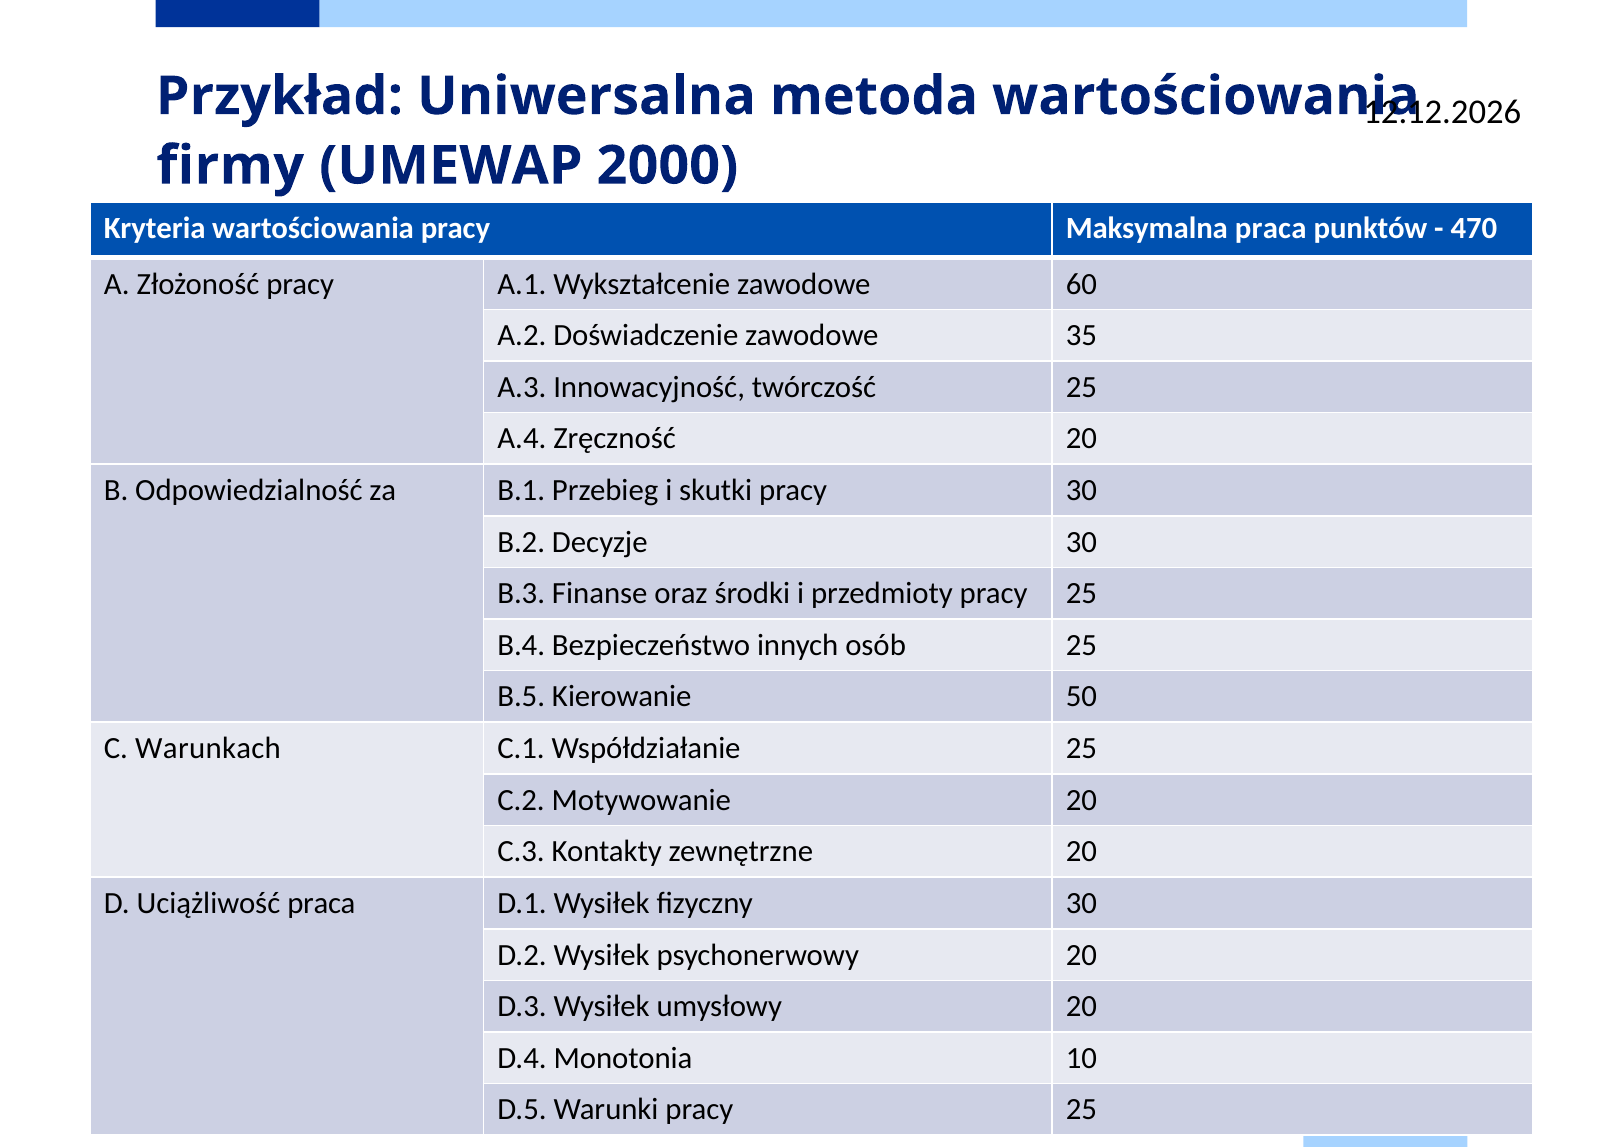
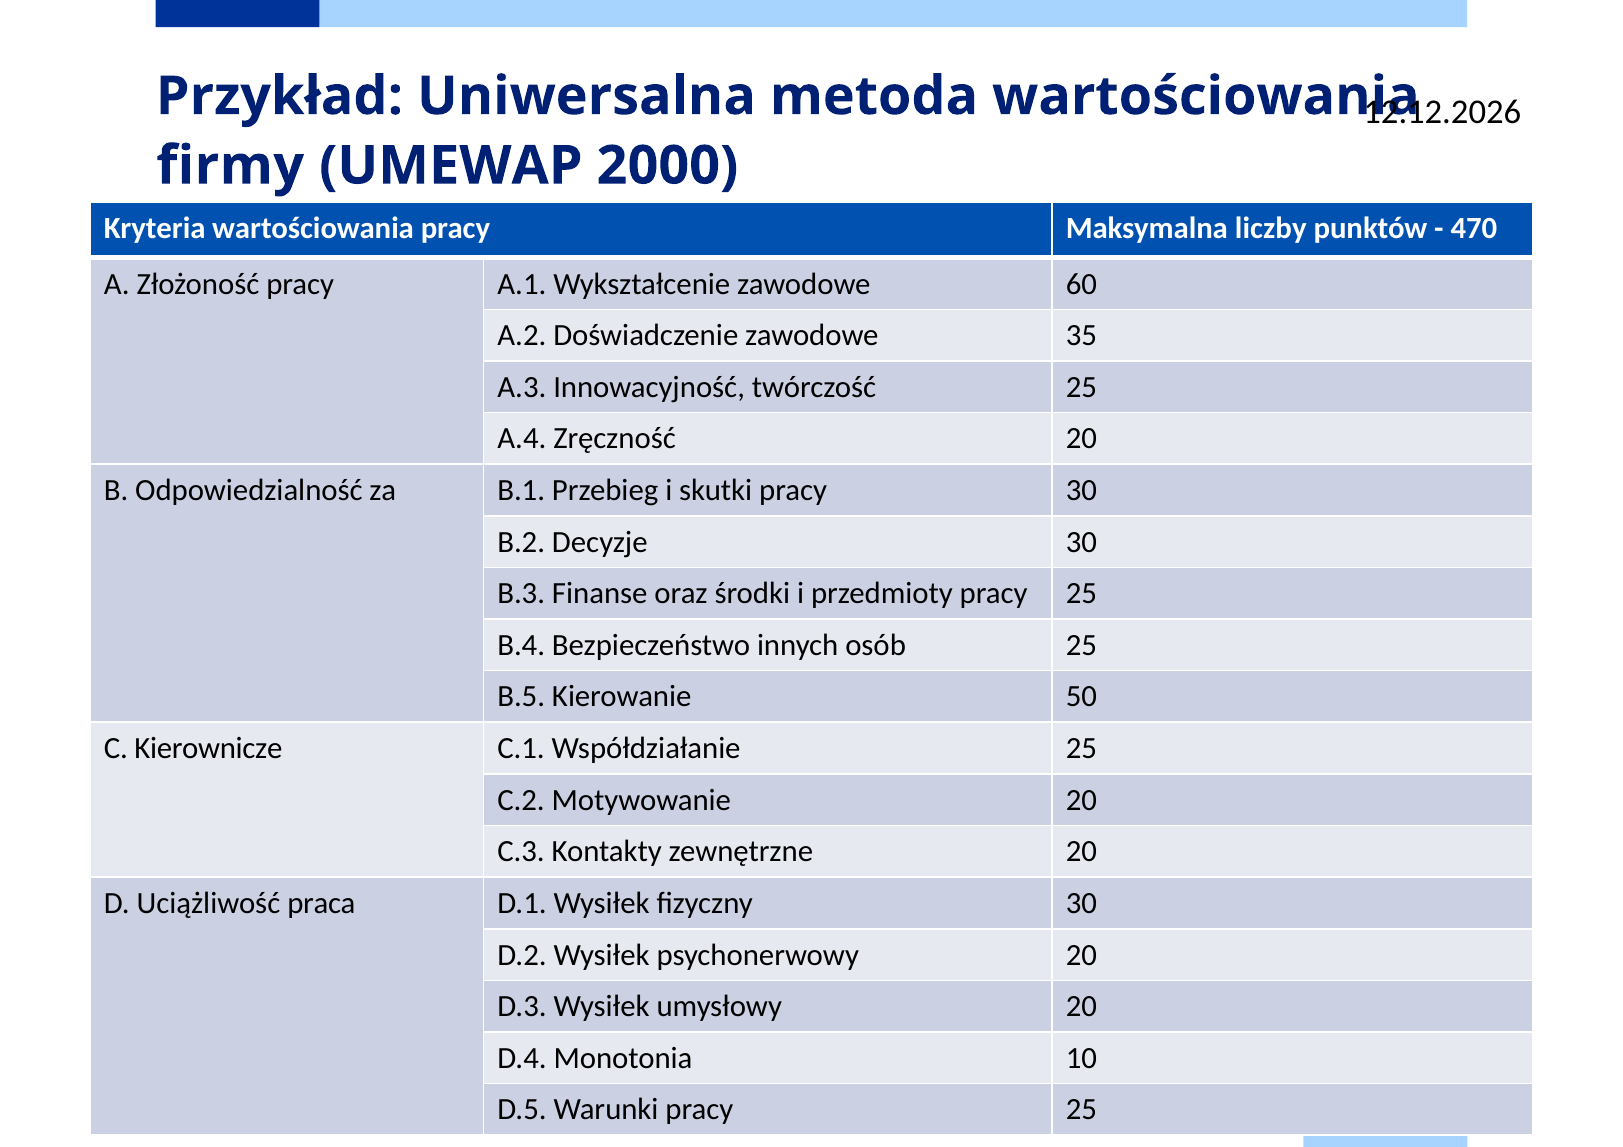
Maksymalna praca: praca -> liczby (1271, 228)
Warunkach: Warunkach -> Kierownicze (208, 749)
